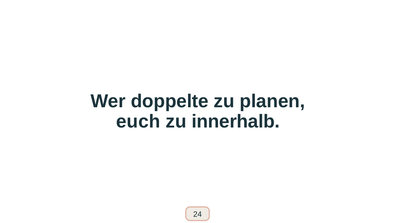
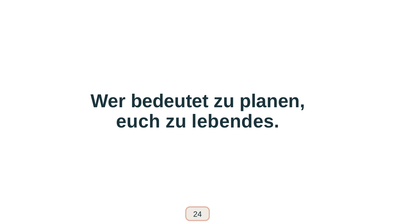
doppelte: doppelte -> bedeutet (170, 101)
innerhalb: innerhalb -> lebendes (236, 121)
